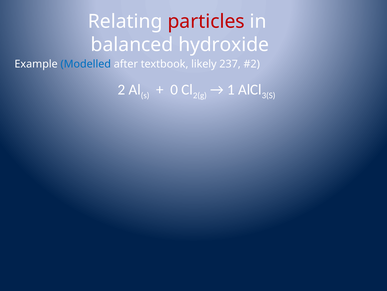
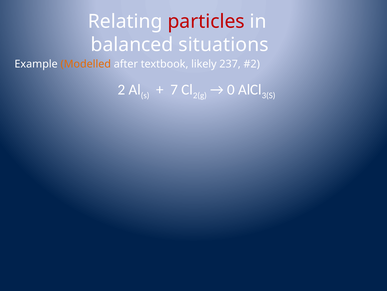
hydroxide: hydroxide -> situations (224, 45)
Modelled colour: blue -> orange (86, 64)
0: 0 -> 7 (174, 89)
1: 1 -> 0 (231, 89)
